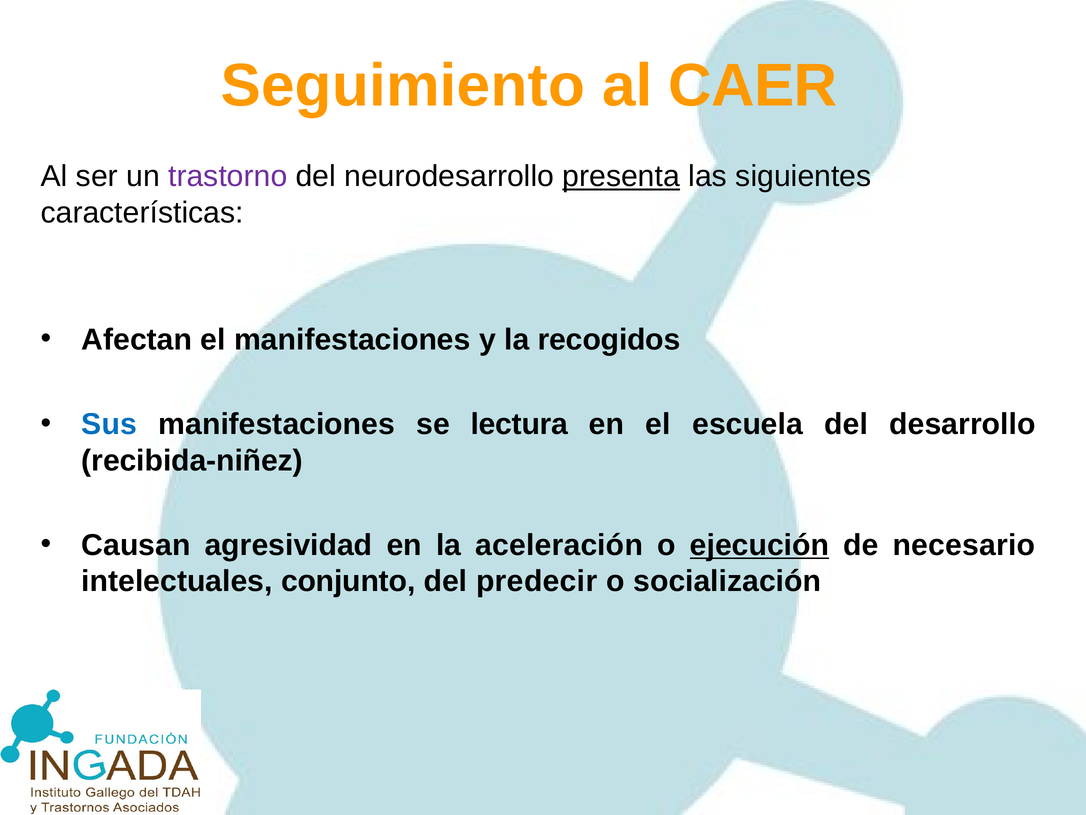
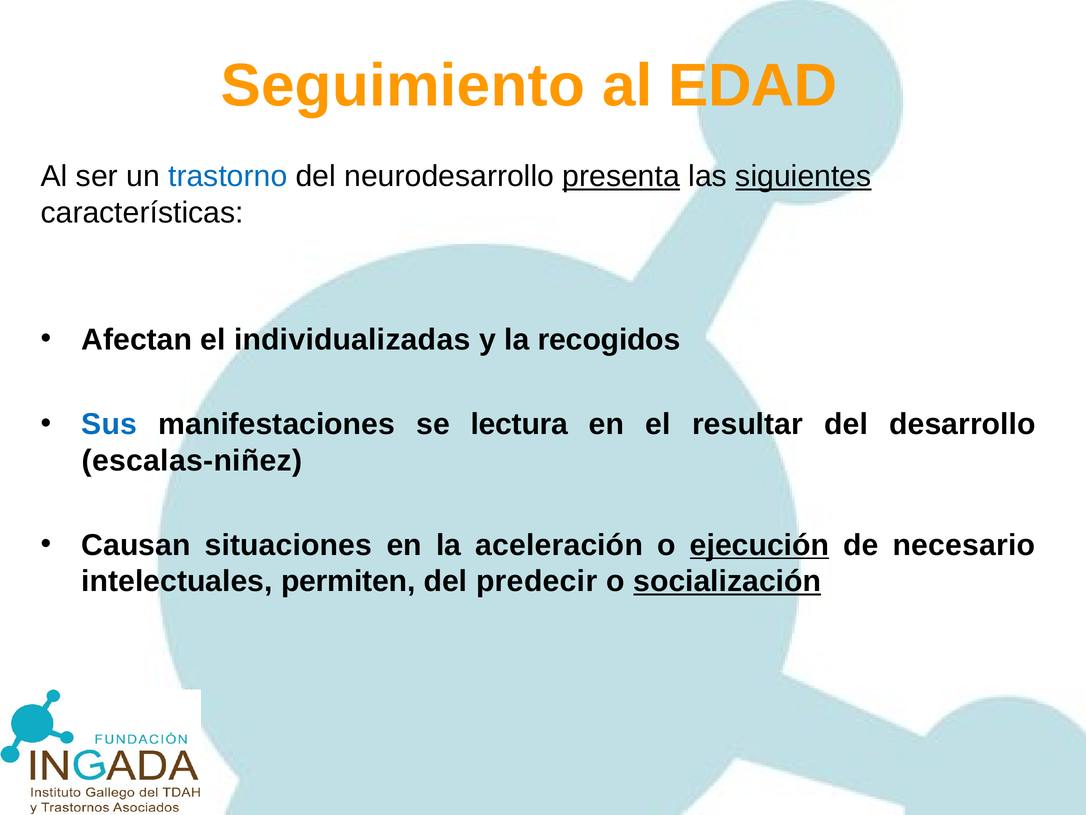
CAER: CAER -> EDAD (753, 86)
trastorno colour: purple -> blue (228, 176)
siguientes underline: none -> present (803, 176)
el manifestaciones: manifestaciones -> individualizadas (352, 339)
escuela: escuela -> resultar (748, 424)
recibida-niñez: recibida-niñez -> escalas-niñez (192, 460)
agresividad: agresividad -> situaciones (288, 545)
conjunto: conjunto -> permiten (348, 581)
socialización underline: none -> present (727, 581)
